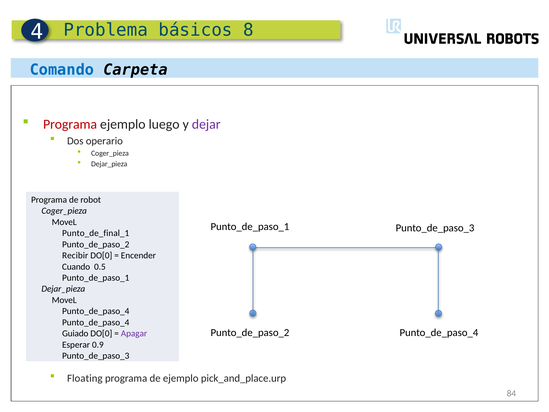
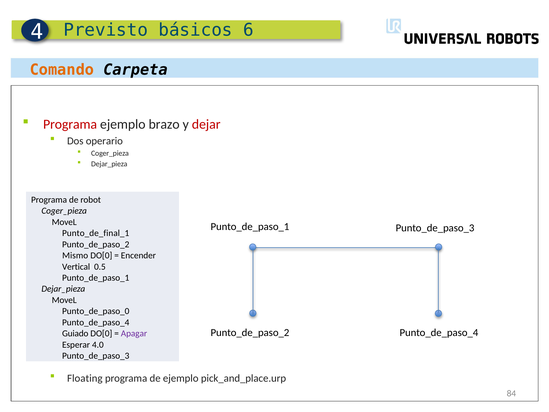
Problema: Problema -> Previsto (106, 30)
8: 8 -> 6 (248, 30)
Comando colour: blue -> orange (62, 70)
luego: luego -> brazo (164, 124)
dejar colour: purple -> red (206, 124)
Recibir: Recibir -> Mismo (75, 255)
Cuando: Cuando -> Vertical (76, 266)
Punto_de_paso_4: Punto_de_paso_4 -> Punto_de_paso_0 (96, 311)
0.9: 0.9 -> 4.0 (98, 345)
